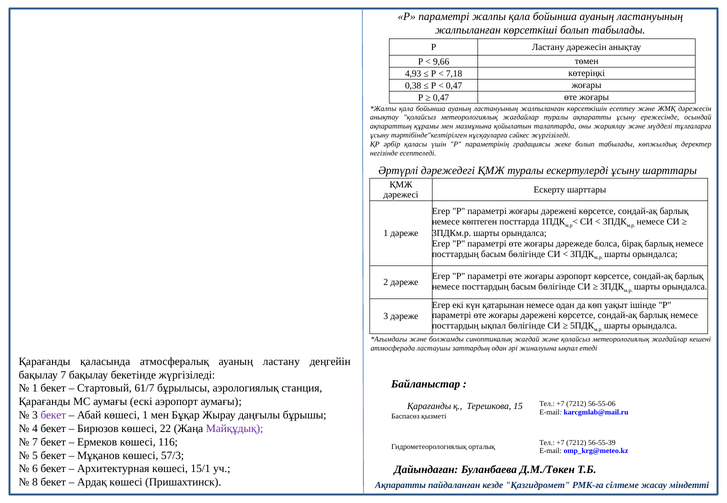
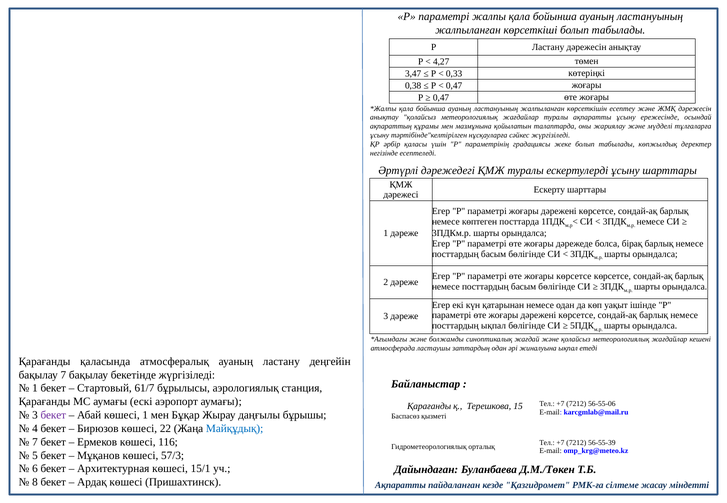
9,66: 9,66 -> 4,27 (441, 62)
4,93: 4,93 -> 3,47 (413, 74)
7,18: 7,18 -> 0,33 (454, 74)
жоғары аэропорт: аэропорт -> көрсетсе (574, 277)
Майқұдық colour: purple -> blue (235, 429)
